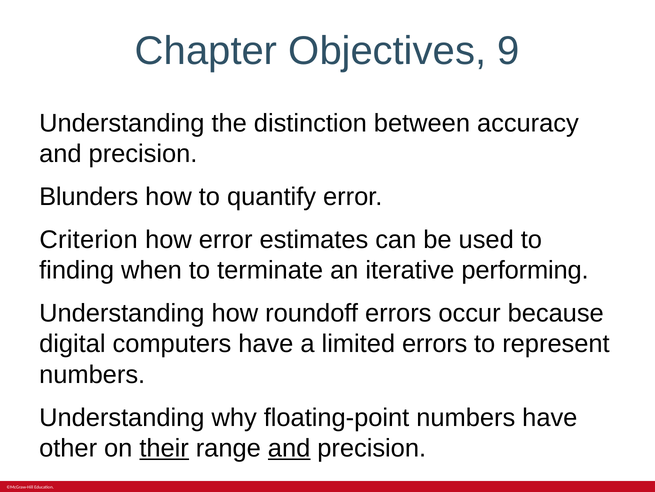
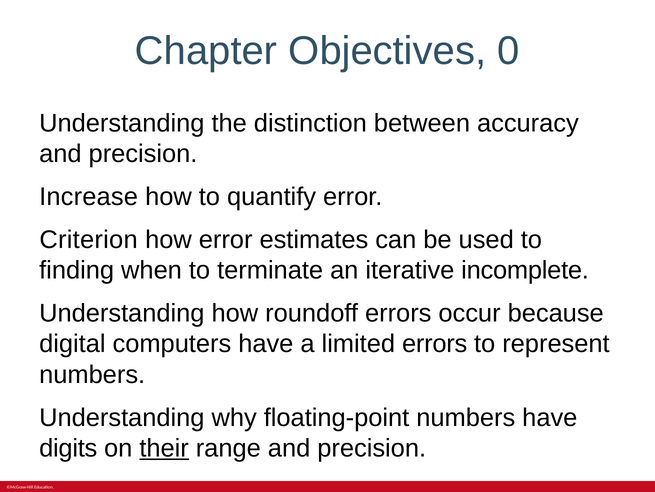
9: 9 -> 0 (508, 51)
Blunders: Blunders -> Increase (89, 196)
performing: performing -> incomplete (525, 270)
other: other -> digits (68, 448)
and underline: present -> none (289, 448)
